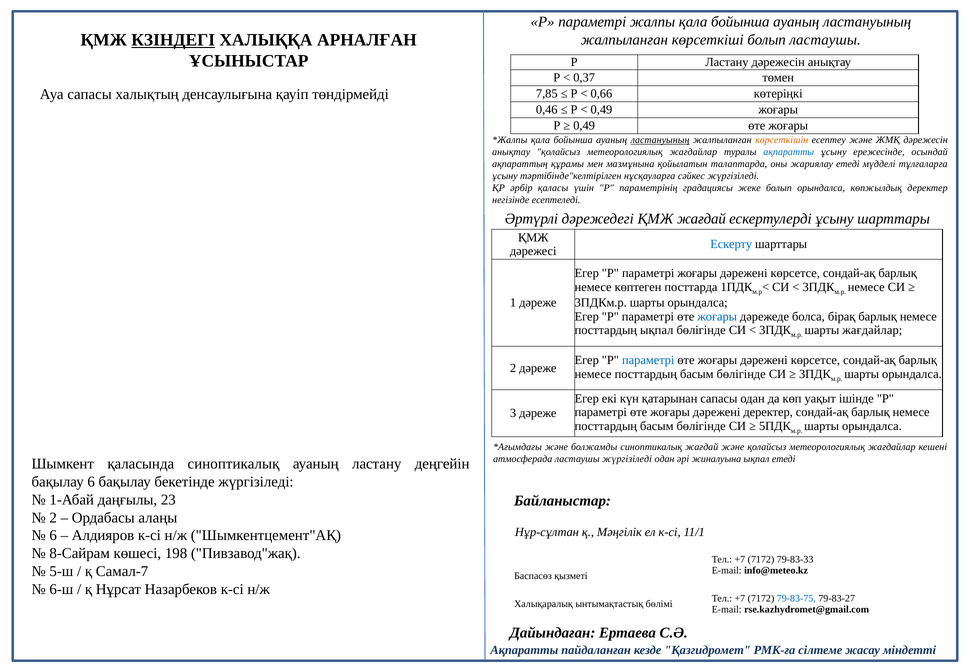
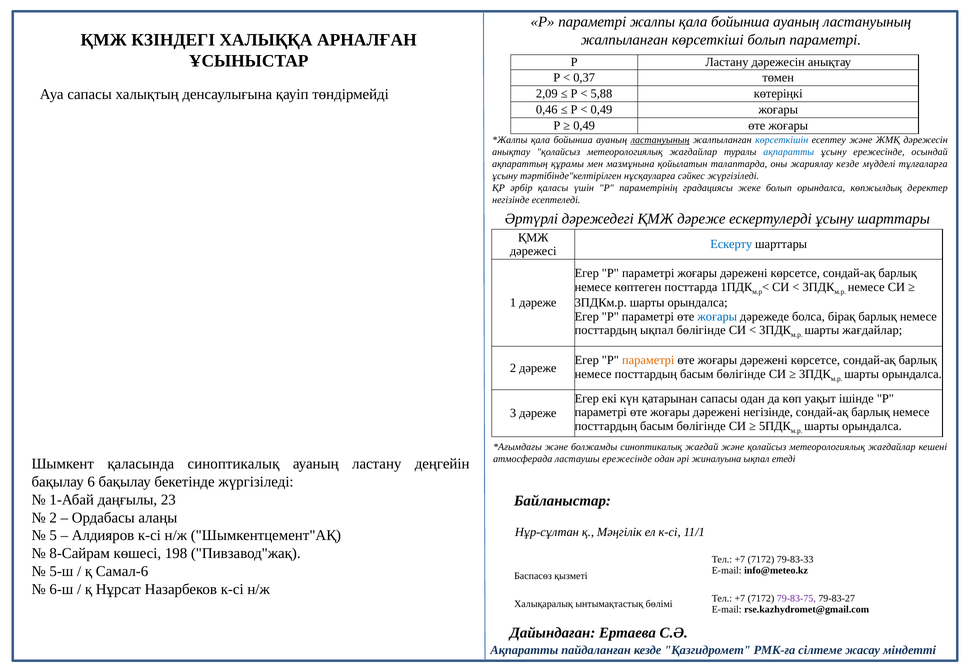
КЗІНДЕГІ underline: present -> none (173, 40)
болып ластаушы: ластаушы -> параметрі (825, 40)
7,85: 7,85 -> 2,09 (547, 93)
0,66: 0,66 -> 5,88 (601, 93)
көрсеткішін colour: orange -> blue (782, 140)
жариялау етеді: етеді -> кезде (848, 164)
ҚМЖ жағдай: жағдай -> дәреже (701, 219)
параметрі colour: blue -> orange (648, 360)
дәрежені деректер: деректер -> негізінде (768, 412)
ластаушы жүргізіледі: жүргізіледі -> ережесінде (627, 459)
6: 6 -> 5 (53, 535)
Самал-7: Самал-7 -> Самал-6 (122, 571)
79-83-75 colour: blue -> purple (796, 598)
